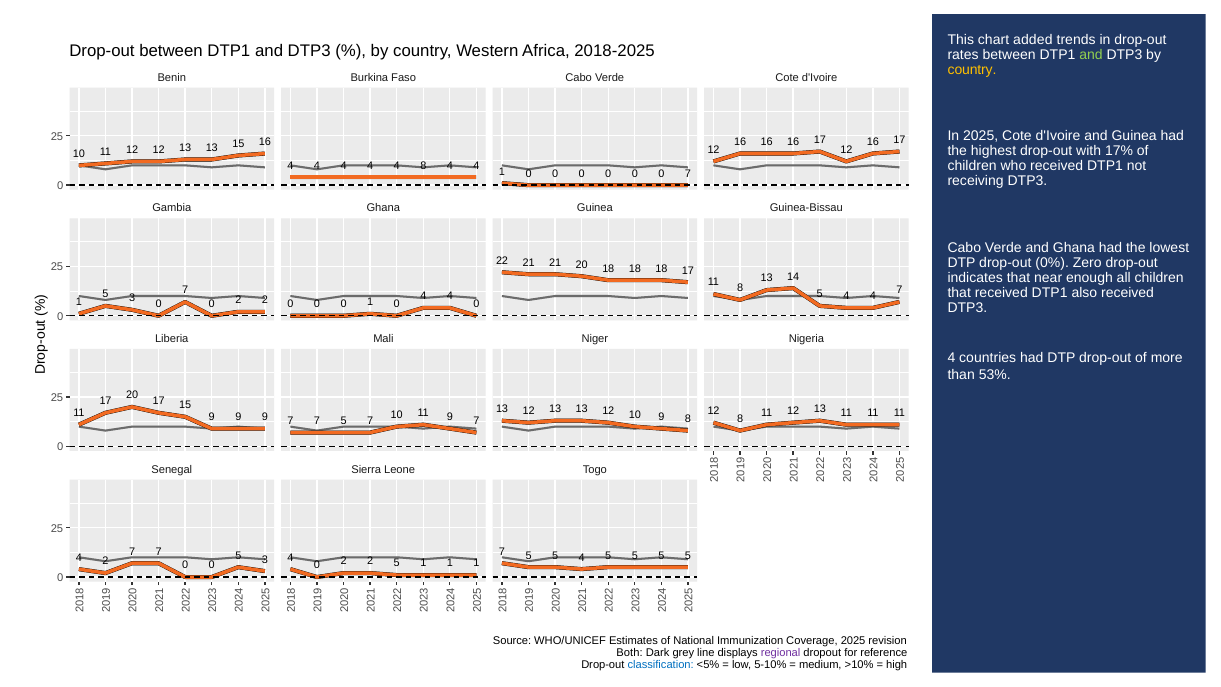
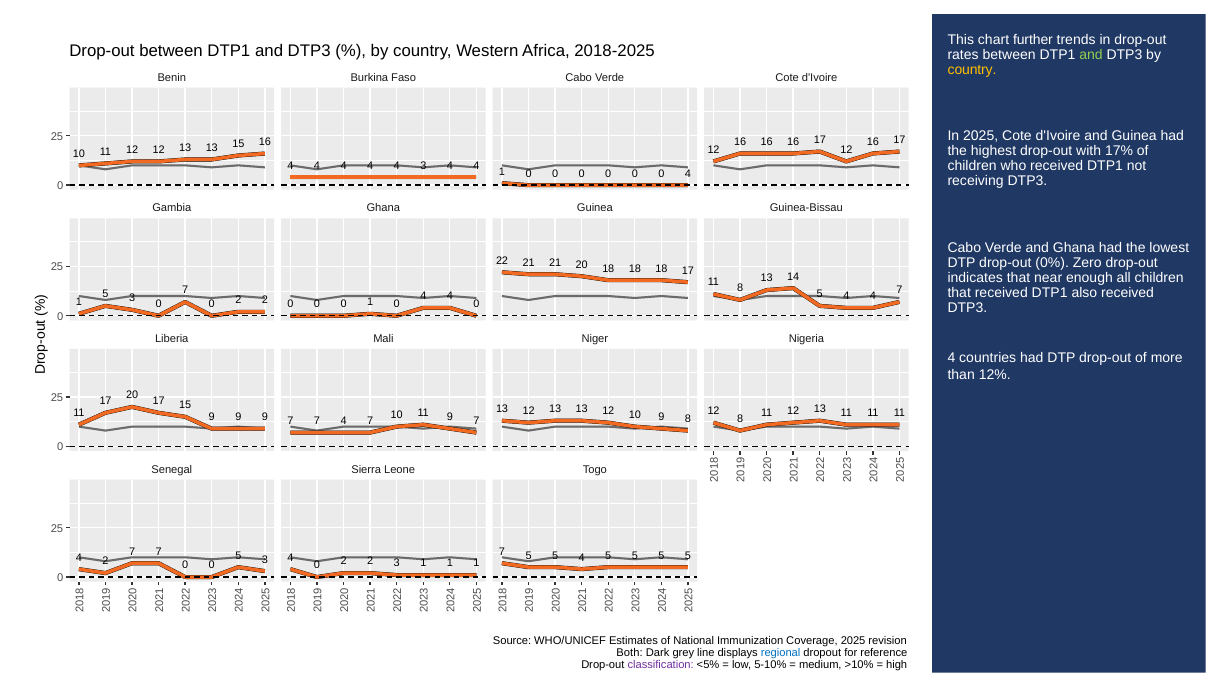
added: added -> further (1033, 39)
4 8: 8 -> 3 (423, 165)
0 0 7: 7 -> 4 (688, 173)
53%: 53% -> 12% (995, 375)
7 7 5: 5 -> 4 (344, 421)
2 2 5: 5 -> 3 (397, 563)
regional colour: purple -> blue (781, 653)
classification colour: blue -> purple (661, 665)
